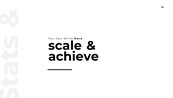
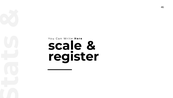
achieve: achieve -> register (74, 56)
